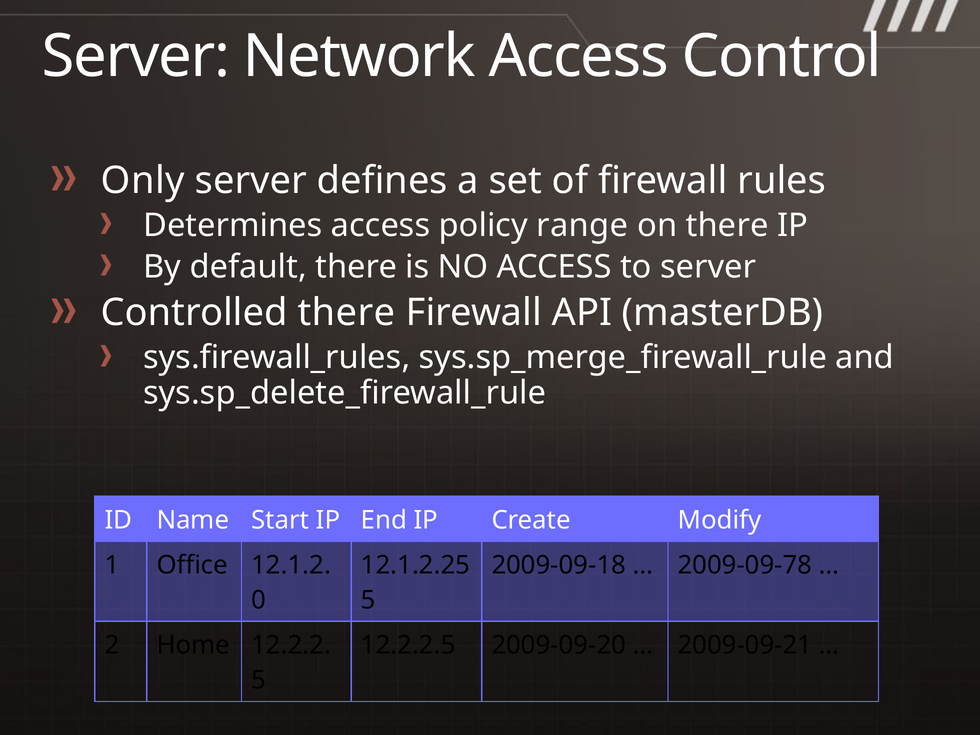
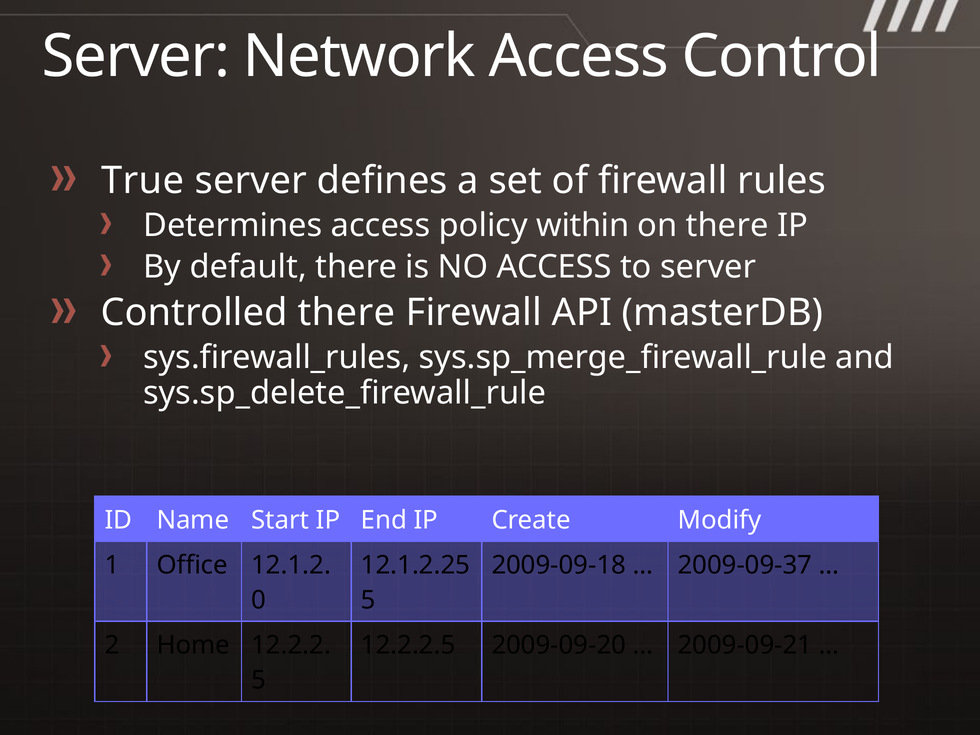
Only: Only -> True (143, 180)
range: range -> within (583, 225)
2009-09-78: 2009-09-78 -> 2009-09-37 (745, 565)
